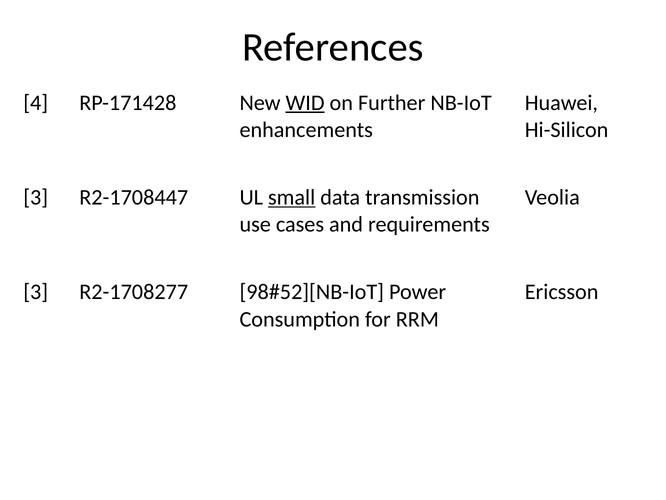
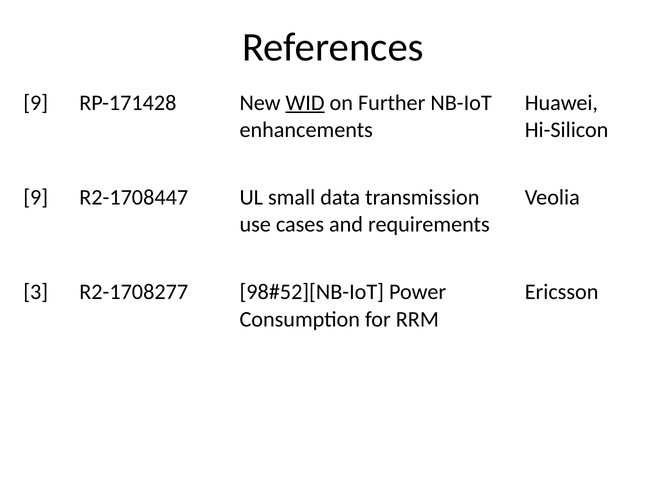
4: 4 -> 9 (36, 103)
3: 3 -> 9 (36, 197)
small underline: present -> none (292, 197)
